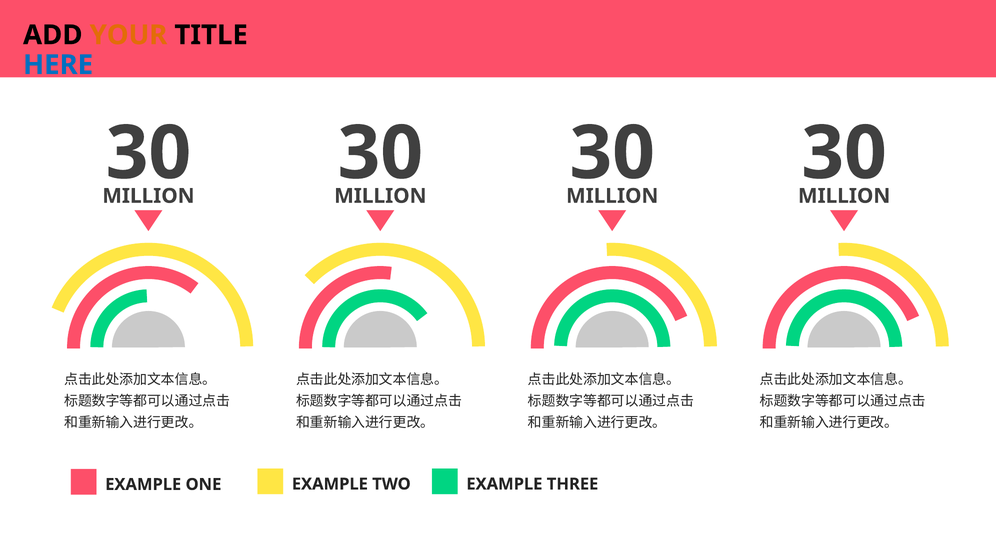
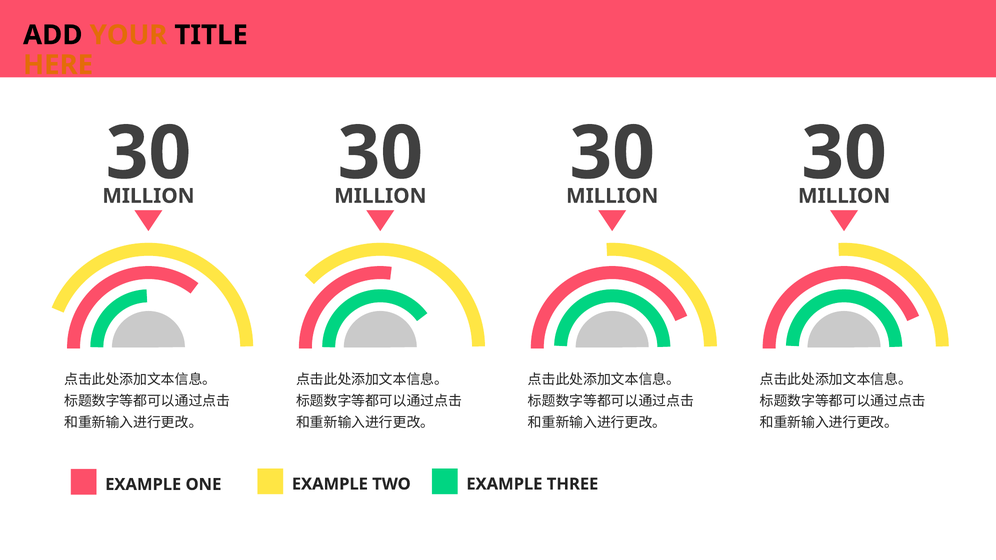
HERE colour: blue -> orange (58, 65)
